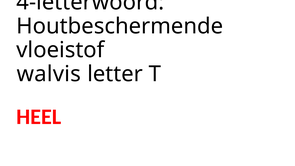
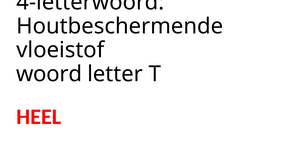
walvis: walvis -> woord (49, 74)
